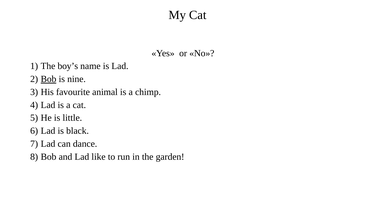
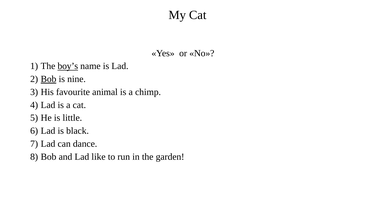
boy’s underline: none -> present (68, 66)
